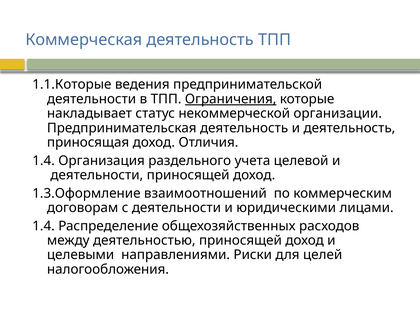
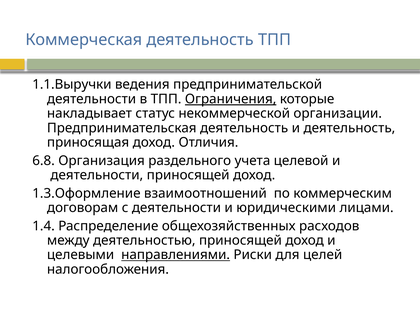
1.1.Которые: 1.1.Которые -> 1.1.Выручки (72, 85)
1.4: 1.4 -> 6.8 (44, 161)
направлениями underline: none -> present (176, 255)
